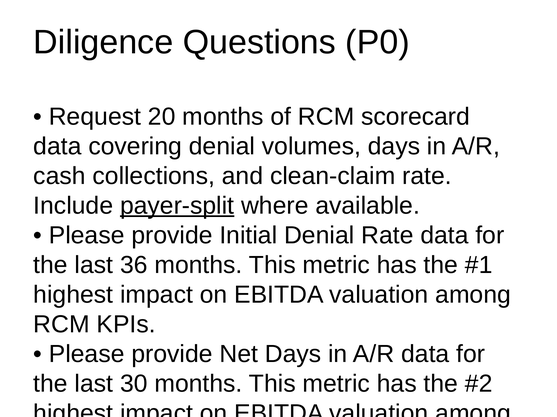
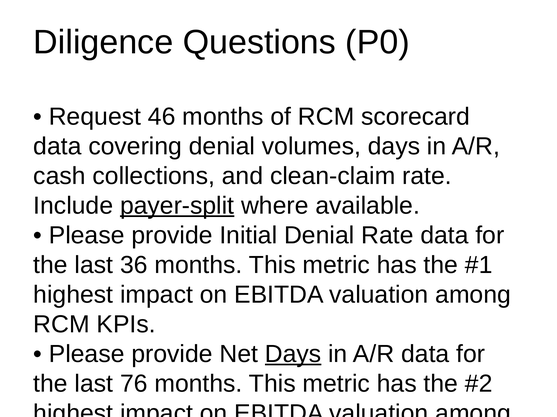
20: 20 -> 46 (162, 117)
Days underline: none -> present (293, 355)
30: 30 -> 76 (134, 384)
